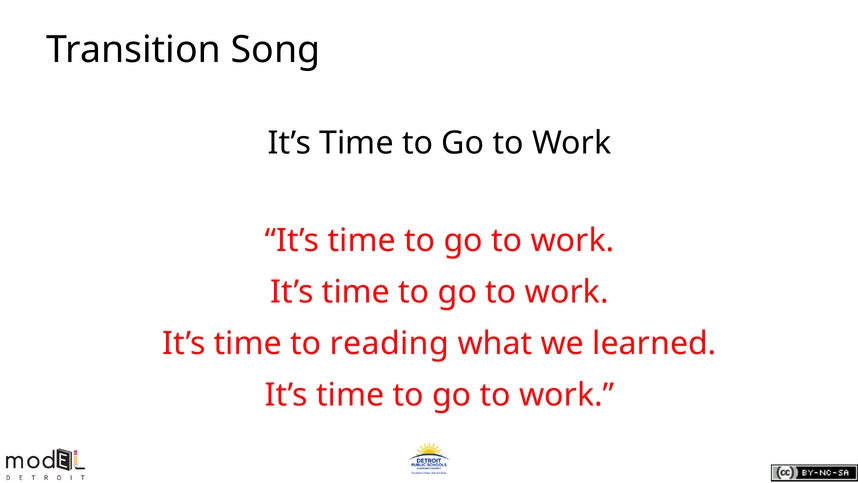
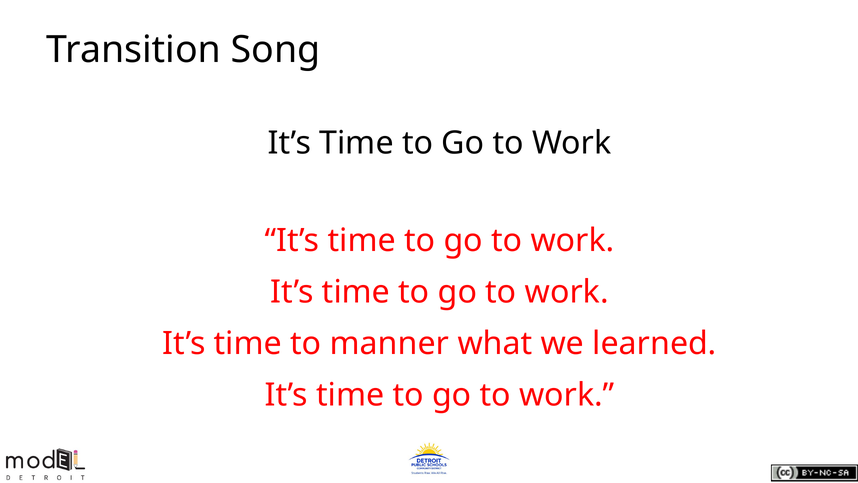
reading: reading -> manner (389, 343)
